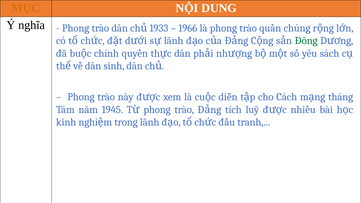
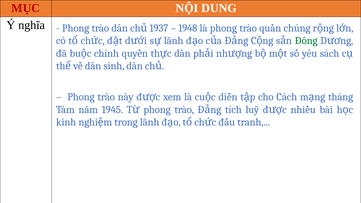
MỤC colour: orange -> red (26, 8)
1933: 1933 -> 1937 (159, 28)
1966: 1966 -> 1948 (188, 28)
